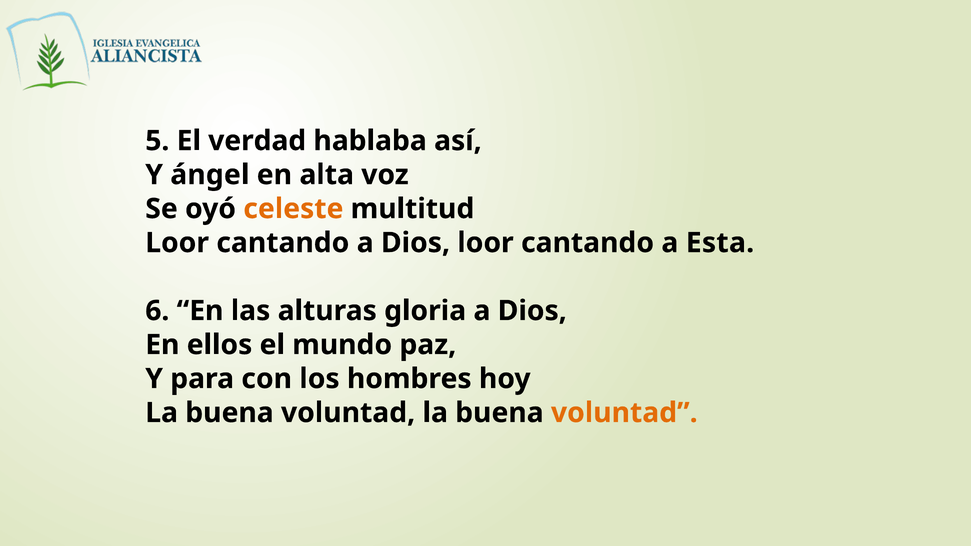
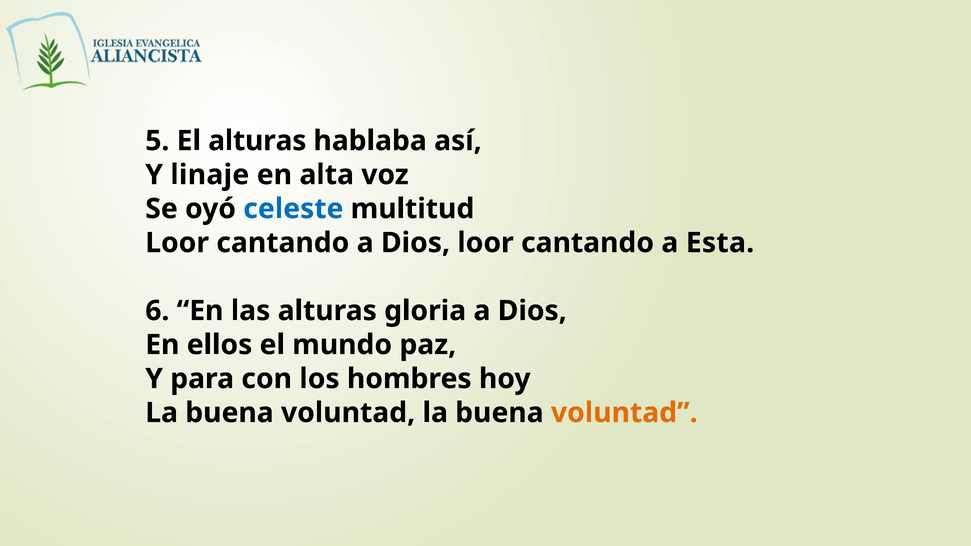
El verdad: verdad -> alturas (257, 141)
ángel: ángel -> linaje (210, 175)
celeste colour: orange -> blue (293, 209)
